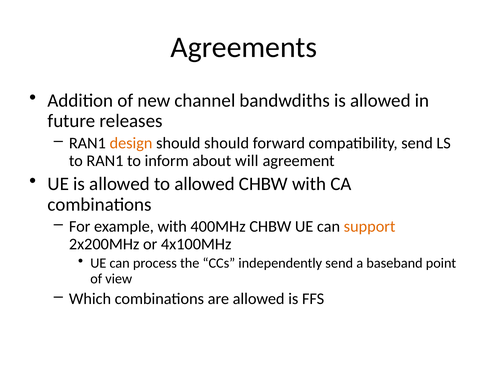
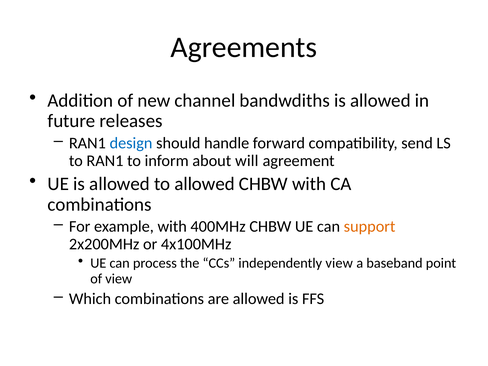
design colour: orange -> blue (131, 143)
should should: should -> handle (227, 143)
independently send: send -> view (339, 263)
